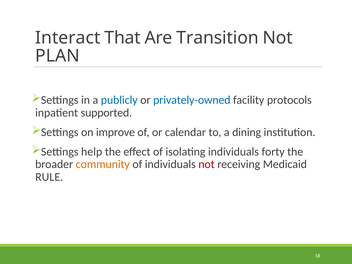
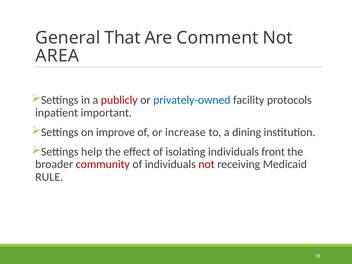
Interact: Interact -> General (68, 38)
Transition: Transition -> Comment (217, 38)
PLAN: PLAN -> AREA (57, 56)
publicly colour: blue -> red (119, 100)
supported: supported -> important (106, 113)
calendar: calendar -> increase (185, 132)
forty: forty -> front (273, 152)
community colour: orange -> red (103, 164)
